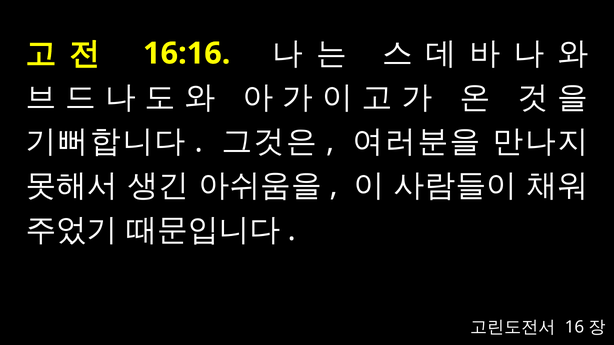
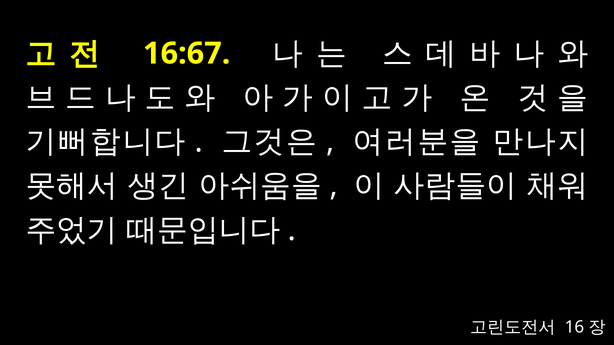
16:16: 16:16 -> 16:67 (187, 53)
